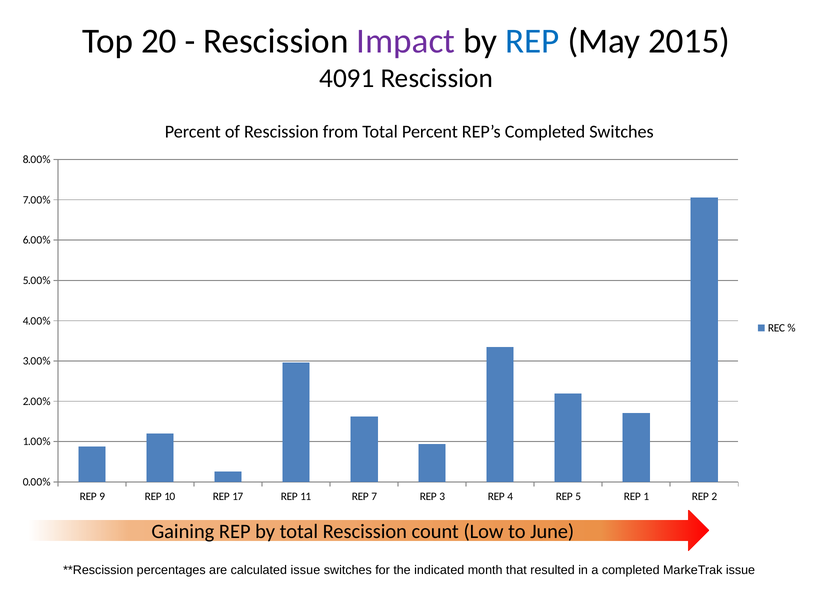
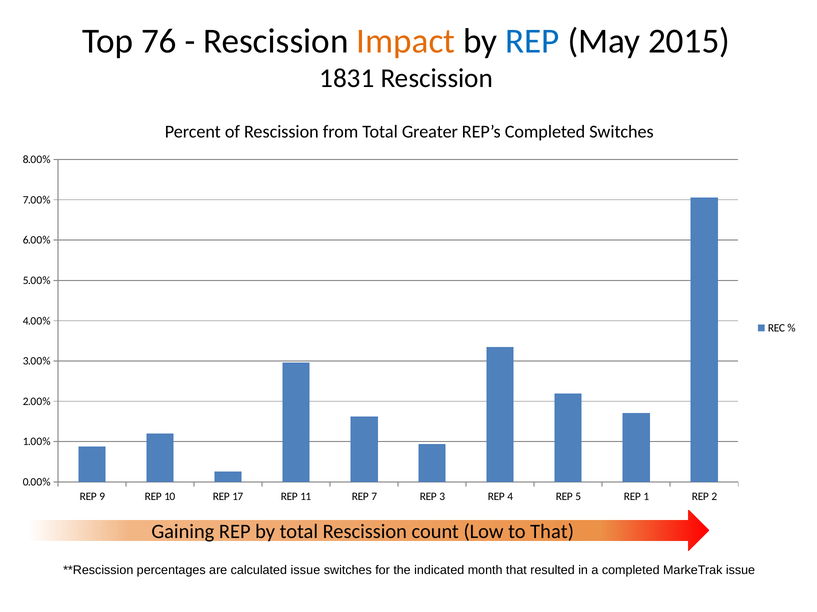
20: 20 -> 76 (159, 41)
Impact colour: purple -> orange (406, 41)
4091: 4091 -> 1831 (347, 78)
Total Percent: Percent -> Greater (430, 132)
to June: June -> That (552, 532)
